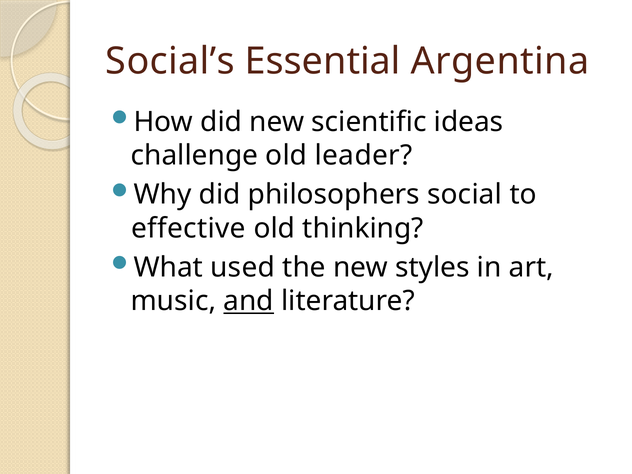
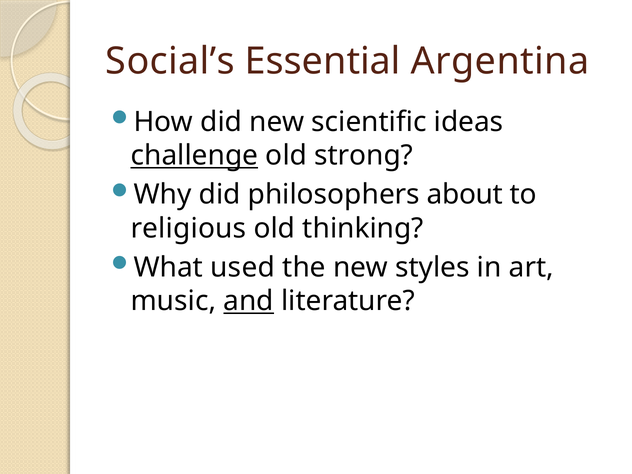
challenge underline: none -> present (194, 156)
leader: leader -> strong (364, 156)
social: social -> about (465, 195)
effective: effective -> religious (188, 228)
